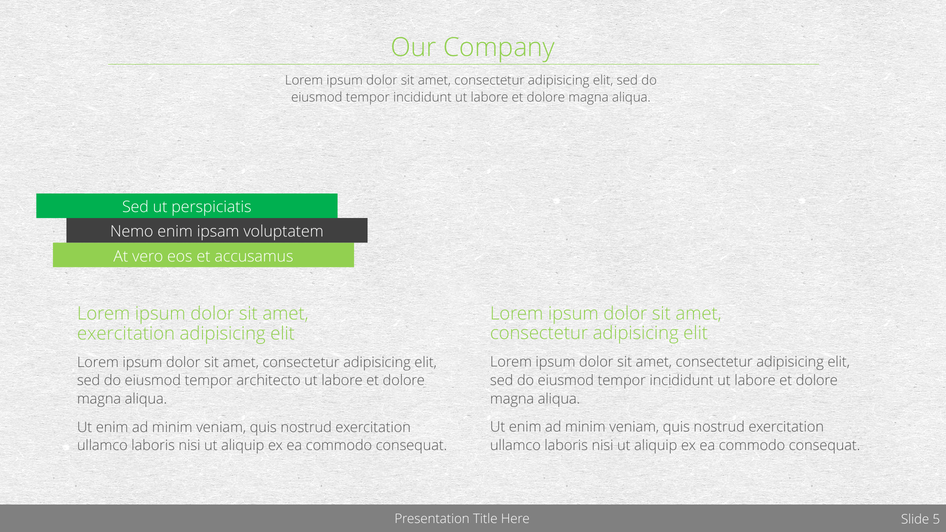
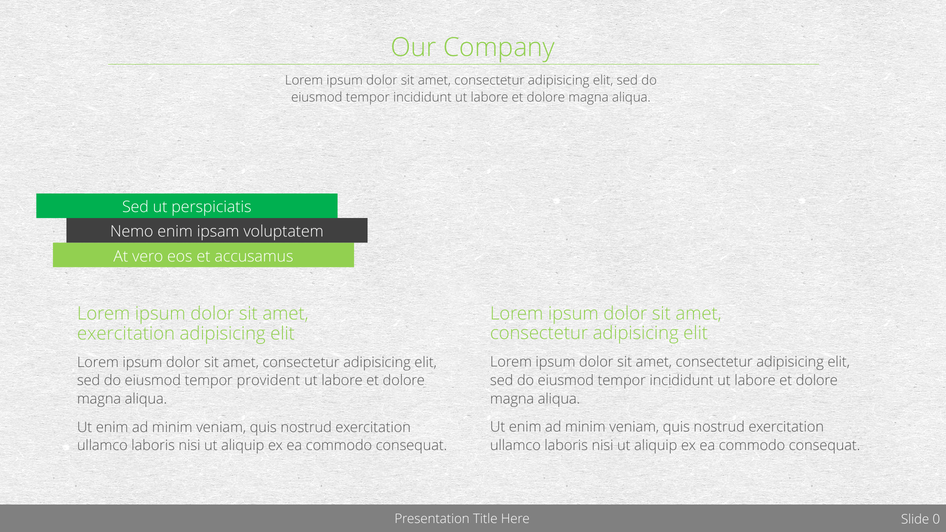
architecto: architecto -> provident (268, 381)
5: 5 -> 0 (936, 520)
